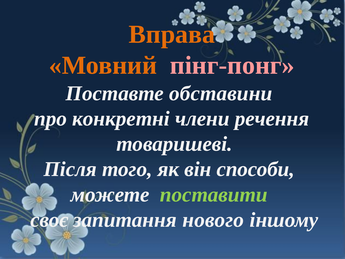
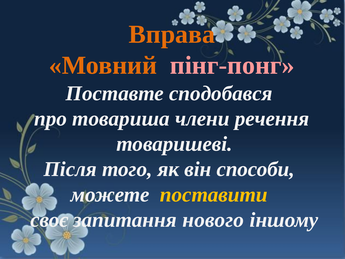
обставини: обставини -> сподобався (221, 93)
конкретні: конкретні -> товариша (121, 118)
поставити colour: light green -> yellow (214, 194)
